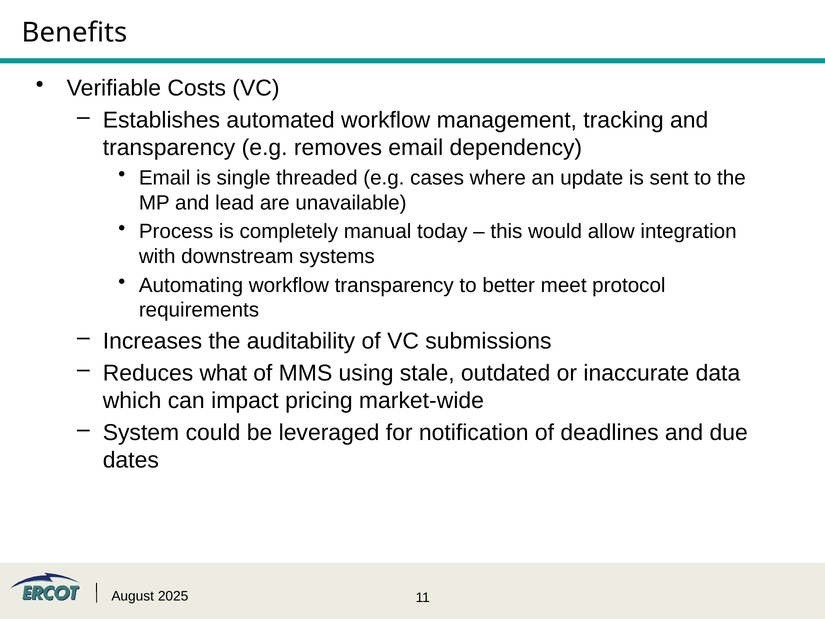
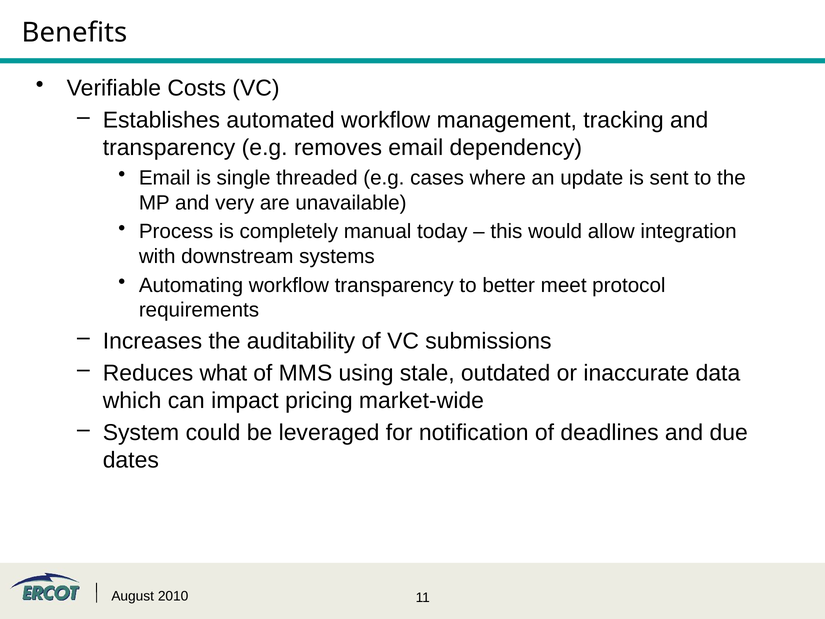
lead: lead -> very (235, 203)
2025: 2025 -> 2010 (173, 596)
